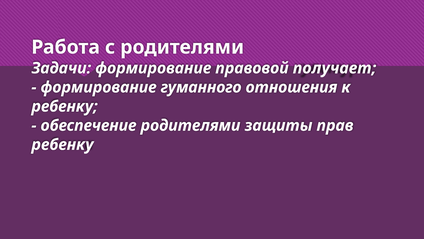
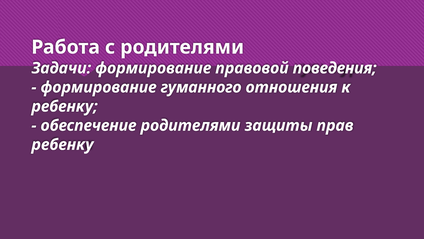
получает: получает -> поведения (335, 68)
